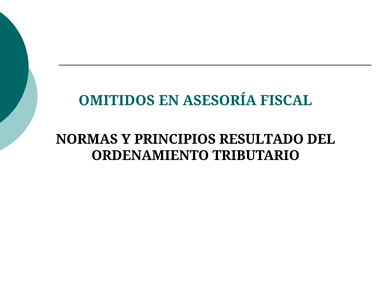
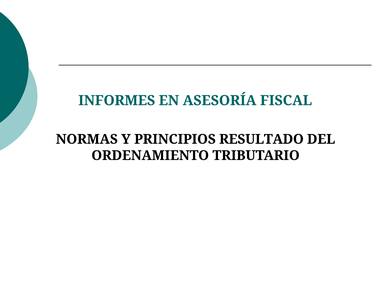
OMITIDOS: OMITIDOS -> INFORMES (117, 101)
